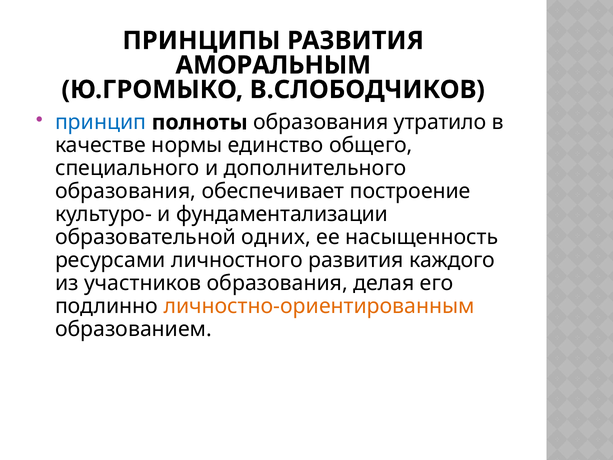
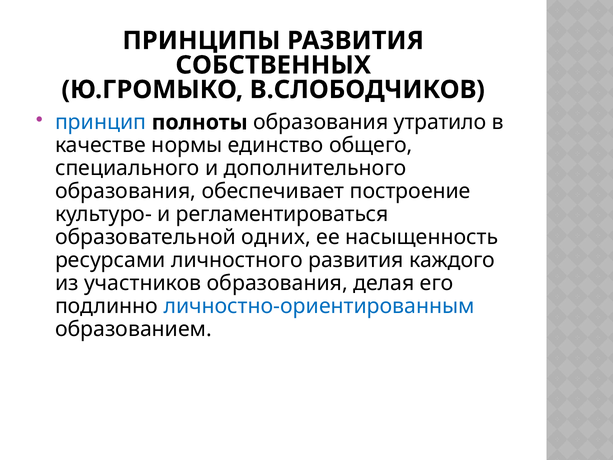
АМОРАЛЬНЫМ: АМОРАЛЬНЫМ -> СОБСТВЕННЫХ (273, 65)
фундаментализации: фундаментализации -> регламентироваться (282, 214)
личностно-ориентированным colour: orange -> blue (319, 306)
